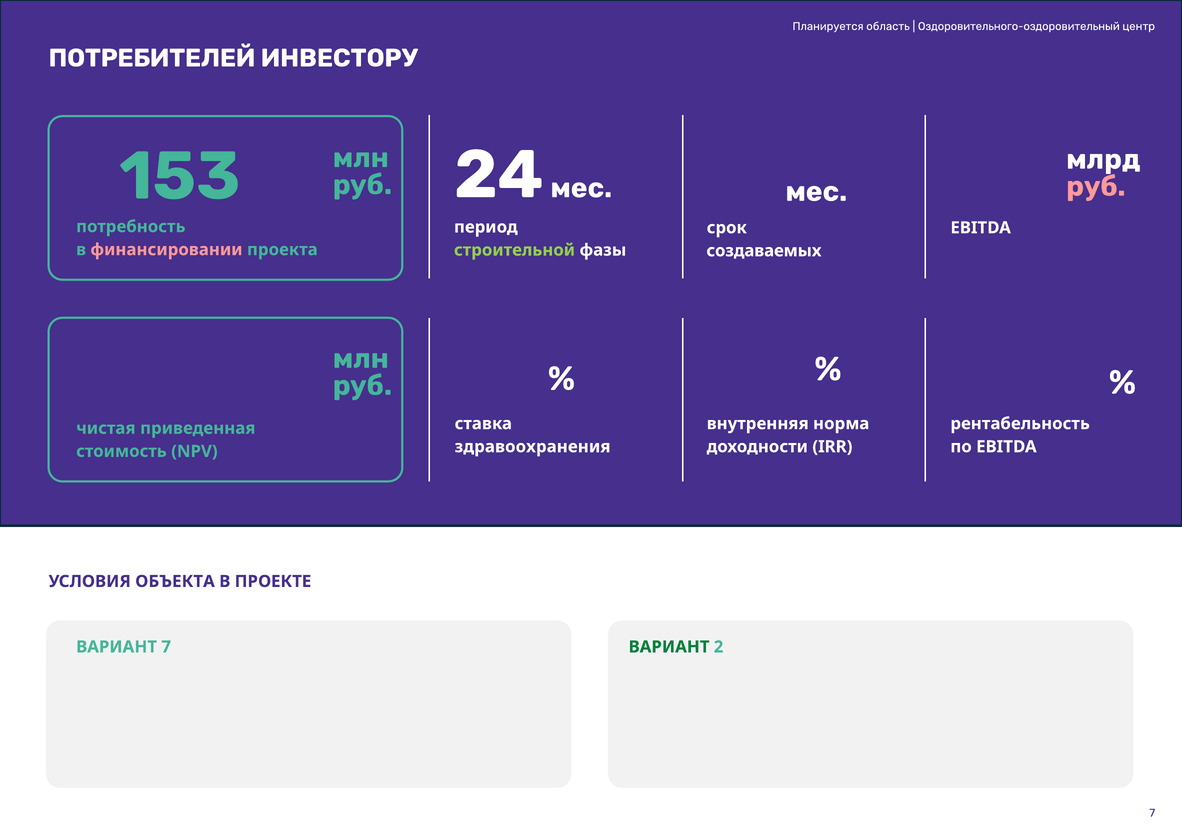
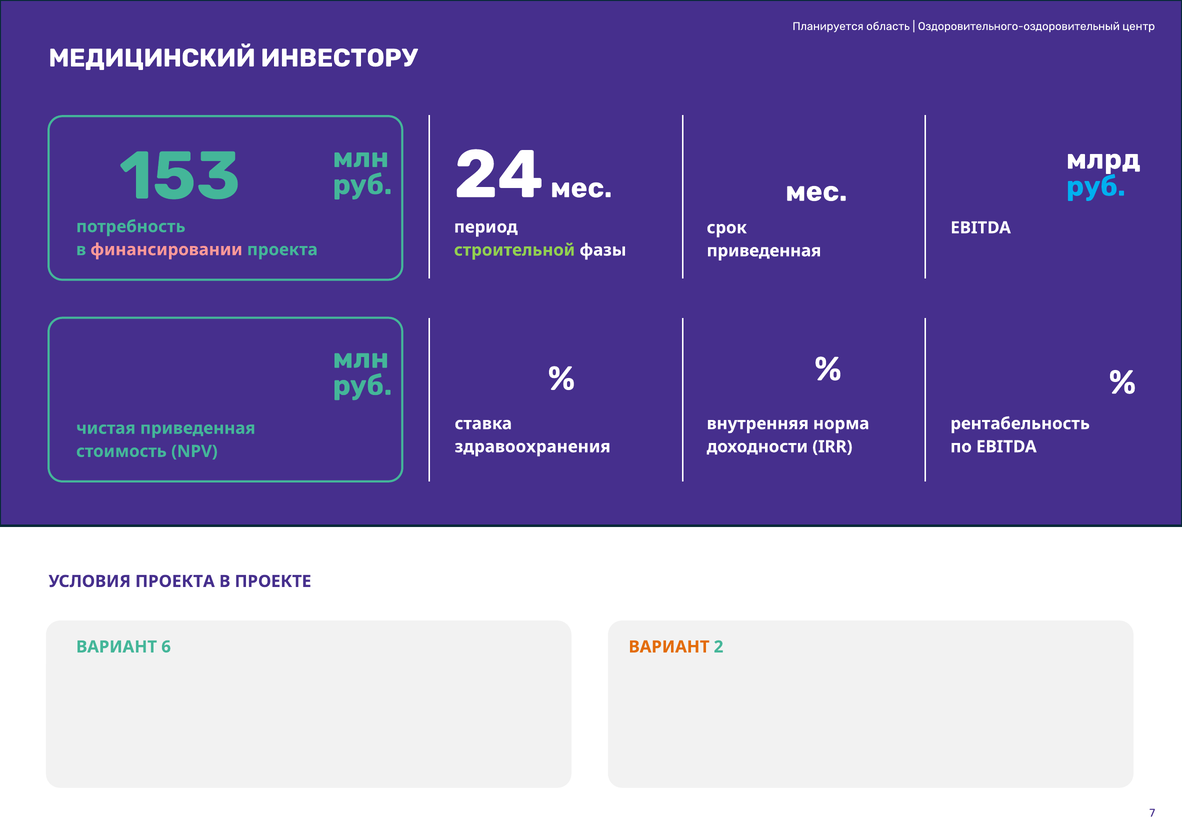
ПОТРЕБИТЕЛЕЙ: ПОТРЕБИТЕЛЕЙ -> МЕДИЦИНСКИЙ (152, 58)
руб colour: pink -> light blue (1096, 186)
создаваемых: создаваемых -> приведенная (764, 251)
УСЛОВИЯ ОБЪЕКТА: ОБЪЕКТА -> ПРОЕКТА (175, 581)
ВАРИАНТ 7: 7 -> 6 (166, 647)
ВАРИАНТ colour: green -> orange (669, 647)
